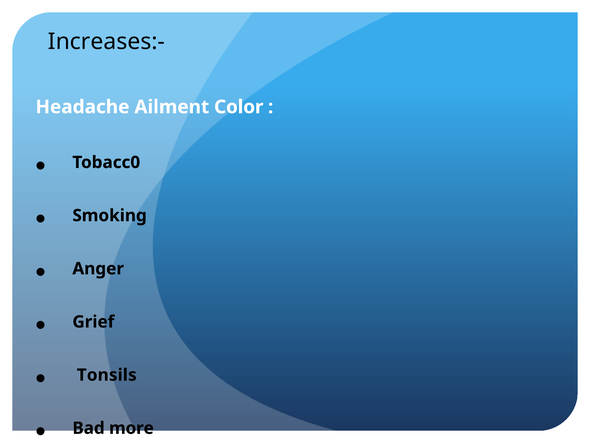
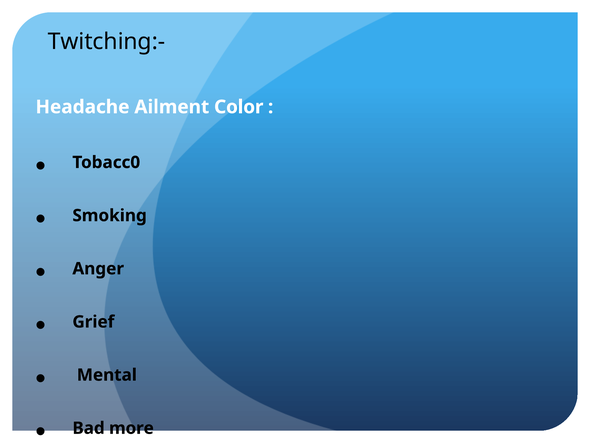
Increases:-: Increases:- -> Twitching:- (107, 42)
Tonsils: Tonsils -> Mental (107, 375)
